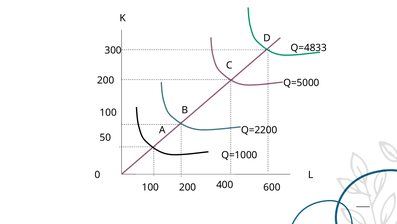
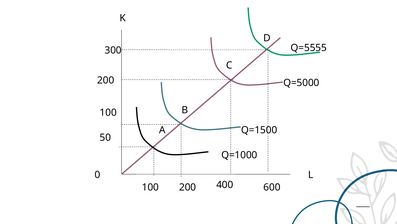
Q=4833: Q=4833 -> Q=5555 (309, 48)
Q=2200: Q=2200 -> Q=1500 (259, 130)
